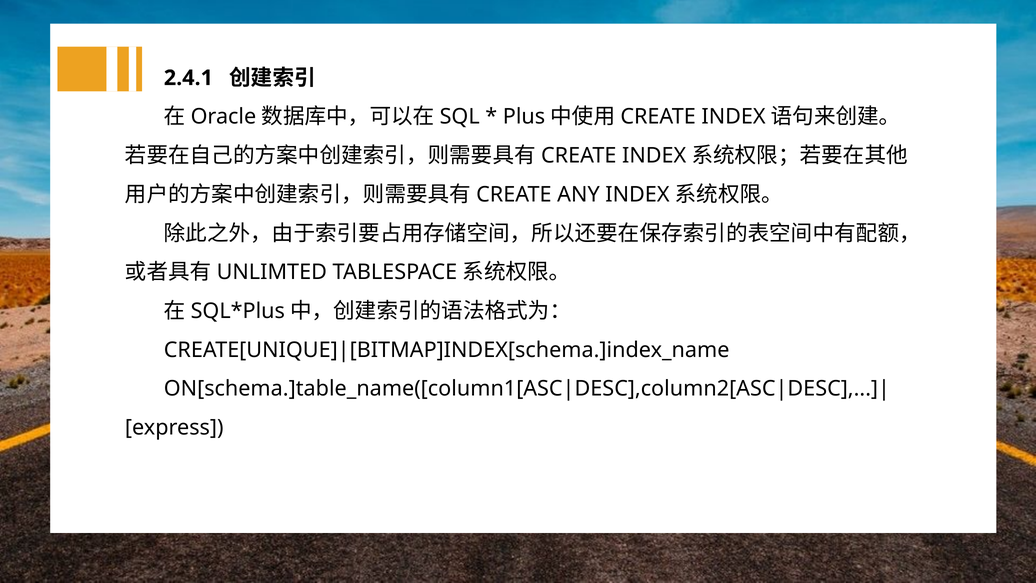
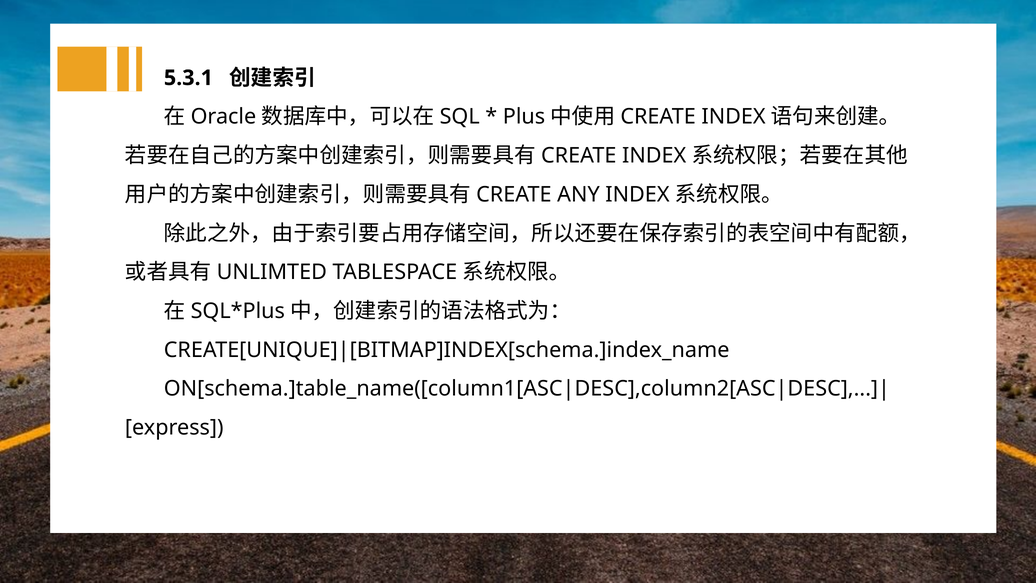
2.4.1: 2.4.1 -> 5.3.1 (188, 78)
